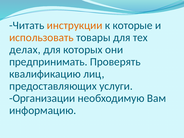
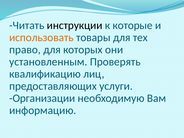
инструкции colour: orange -> black (75, 25)
делах: делах -> право (25, 50)
предпринимать: предпринимать -> установленным (48, 62)
